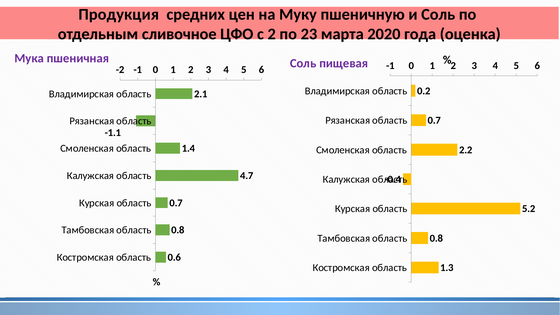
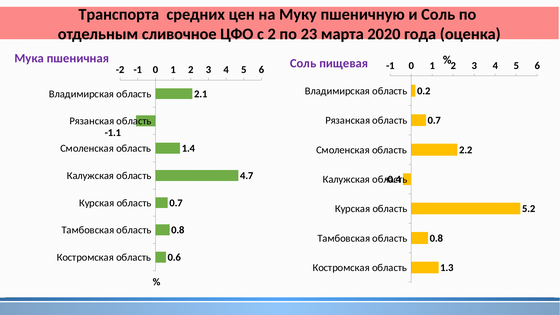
Продукция: Продукция -> Транспорта (119, 14)
